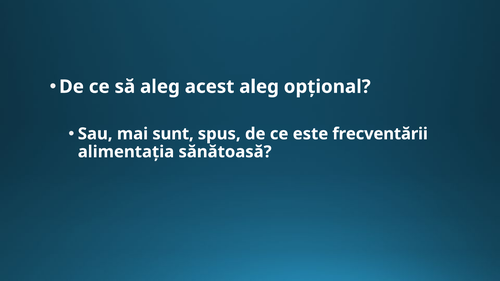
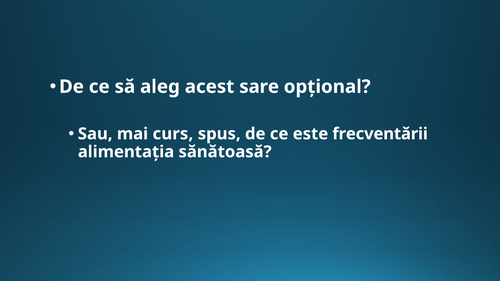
acest aleg: aleg -> sare (259, 87)
sunt: sunt -> curs (173, 134)
